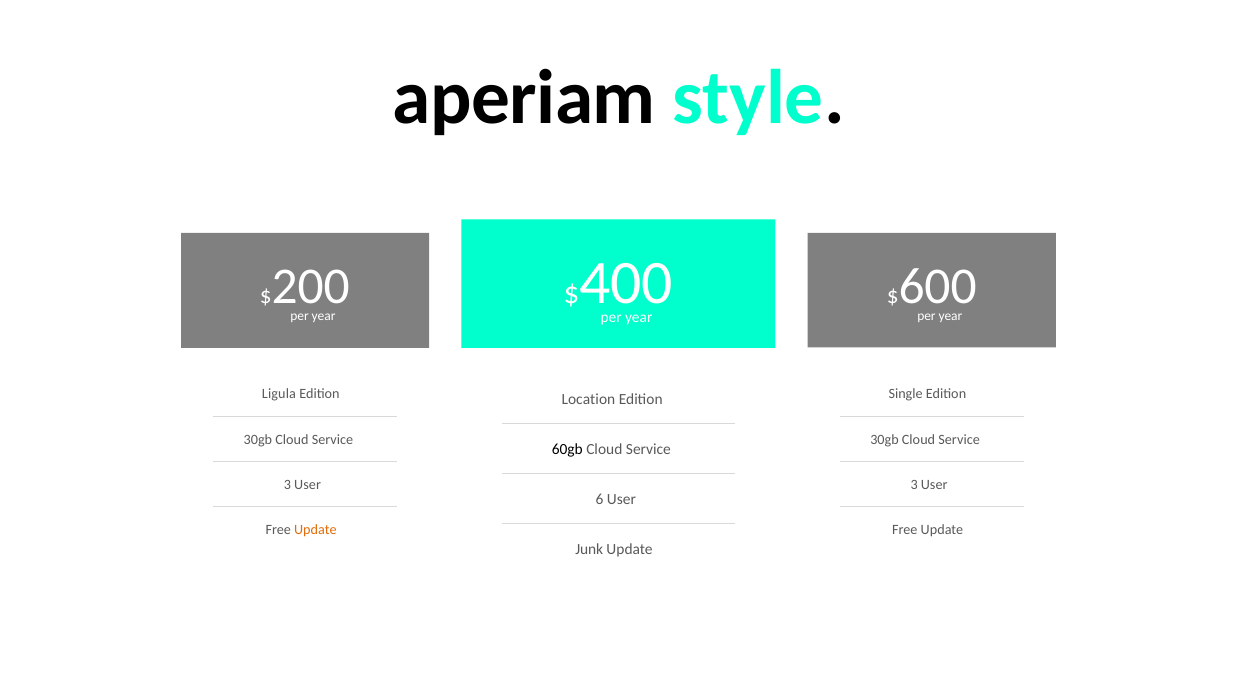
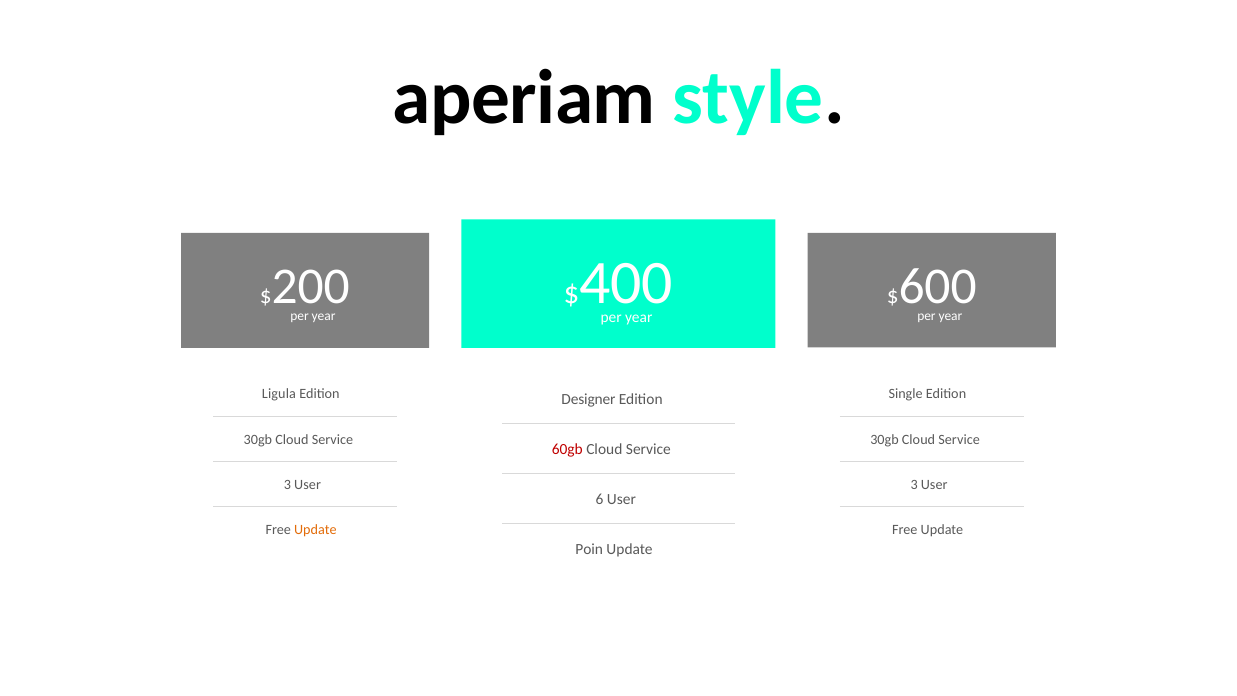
Location: Location -> Designer (589, 399)
60gb colour: black -> red (567, 450)
Junk: Junk -> Poin (589, 550)
